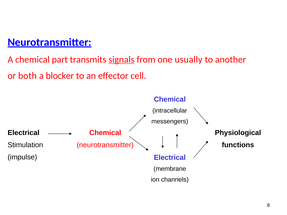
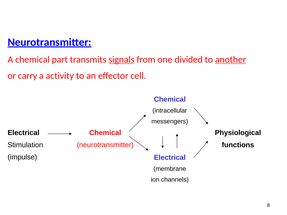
usually: usually -> divided (189, 60)
another underline: none -> present (231, 60)
both: both -> carry (28, 76)
blocker: blocker -> activity (60, 76)
